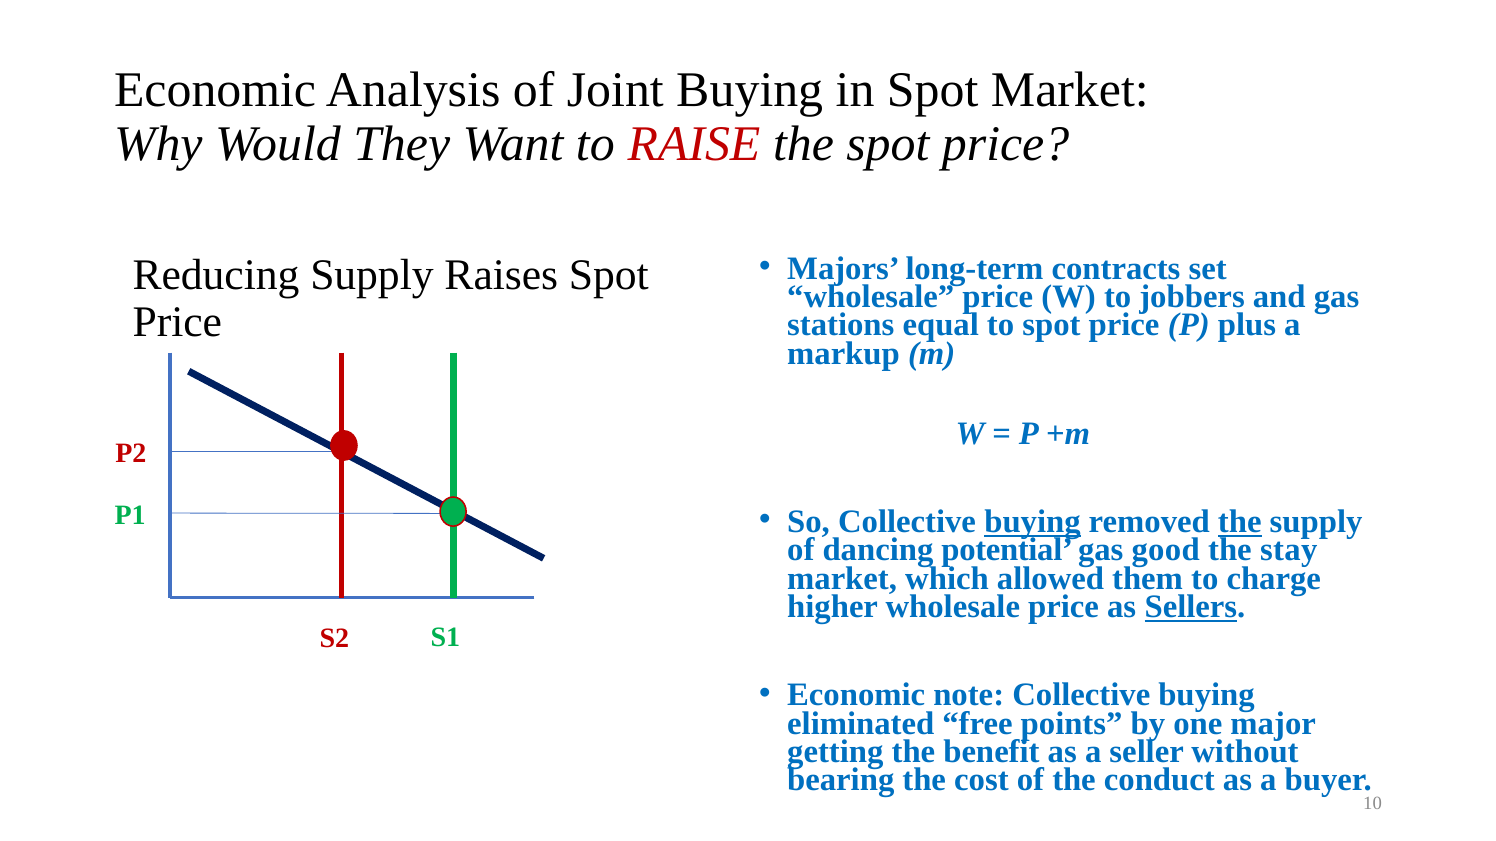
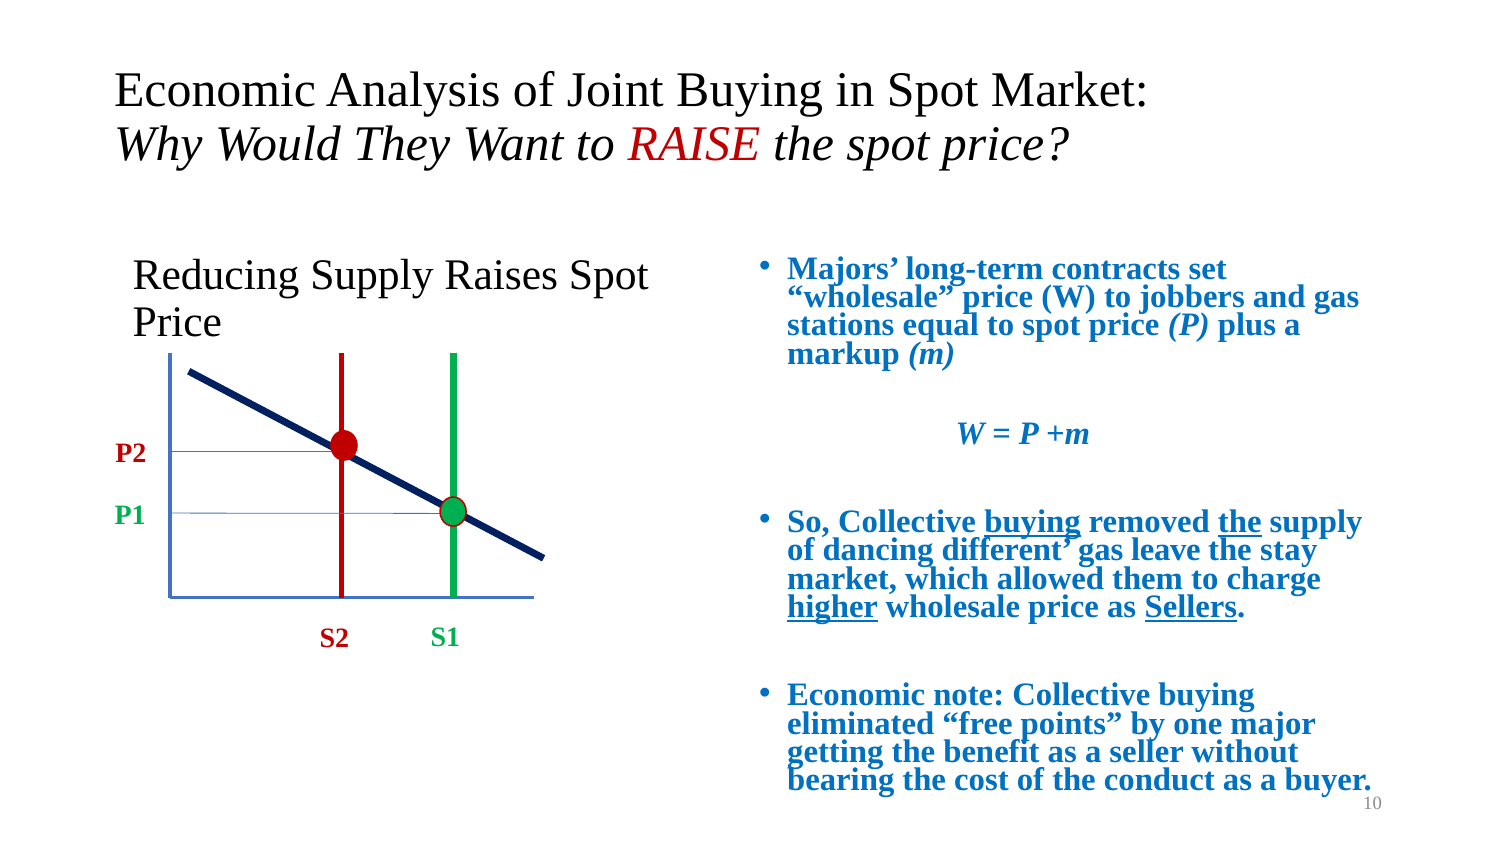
potential: potential -> different (1007, 550)
good: good -> leave (1166, 550)
higher underline: none -> present (833, 607)
